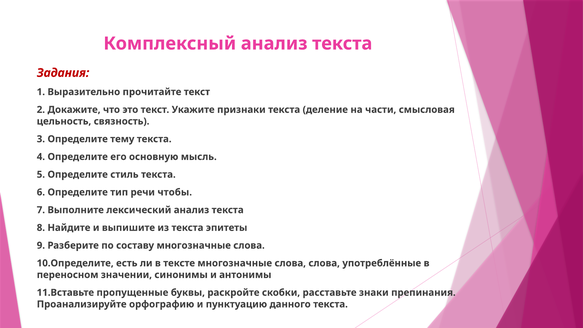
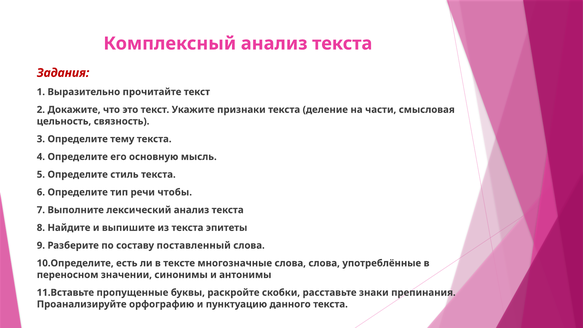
составу многозначные: многозначные -> поставленный (194, 245)
